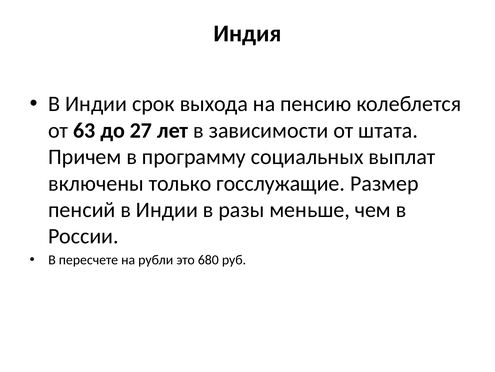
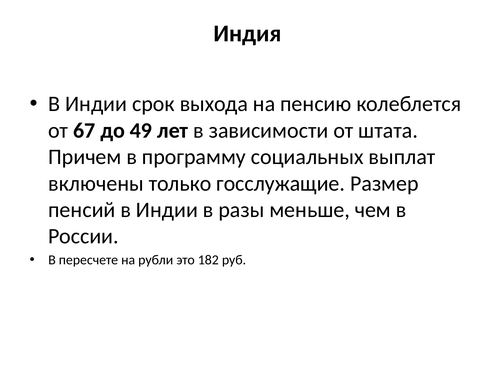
63: 63 -> 67 (84, 130)
27: 27 -> 49 (141, 130)
680: 680 -> 182 (208, 260)
